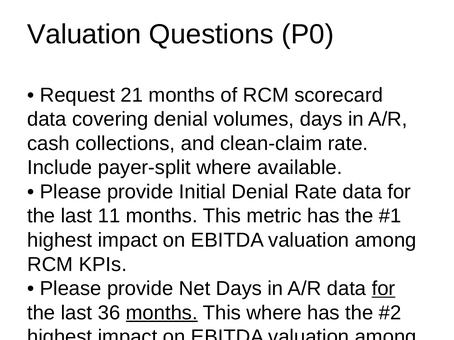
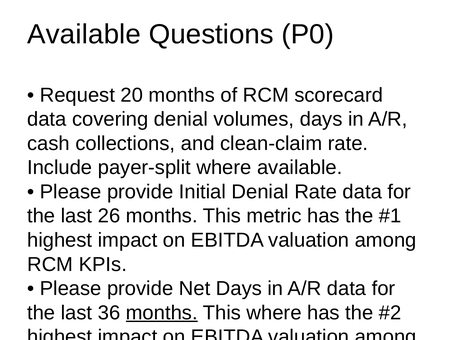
Valuation: Valuation -> Available (84, 34)
21: 21 -> 20 (132, 95)
11: 11 -> 26 (109, 216)
for underline: present -> none (384, 289)
